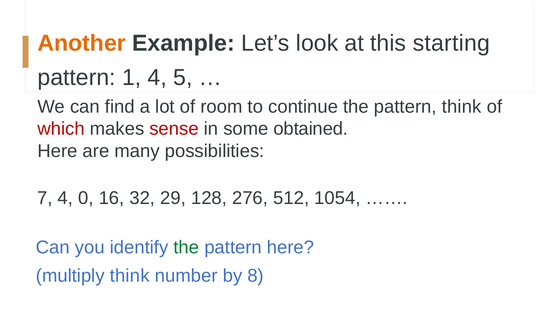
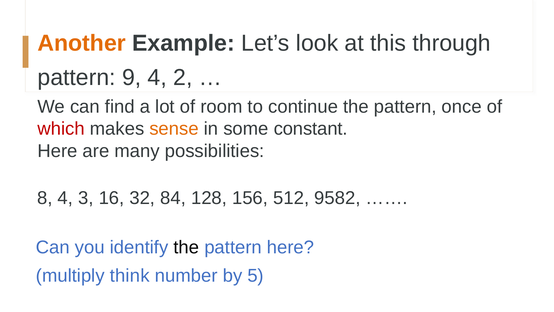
starting: starting -> through (452, 43)
1: 1 -> 9 (132, 77)
5: 5 -> 2 (183, 77)
pattern think: think -> once (462, 107)
sense colour: red -> orange (174, 129)
obtained: obtained -> constant (311, 129)
7: 7 -> 8 (45, 198)
0: 0 -> 3 (86, 198)
29: 29 -> 84 (173, 198)
276: 276 -> 156 (250, 198)
1054: 1054 -> 9582 (337, 198)
the colour: green -> black (186, 247)
8: 8 -> 5 (256, 275)
